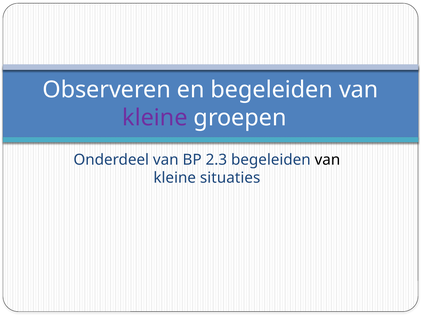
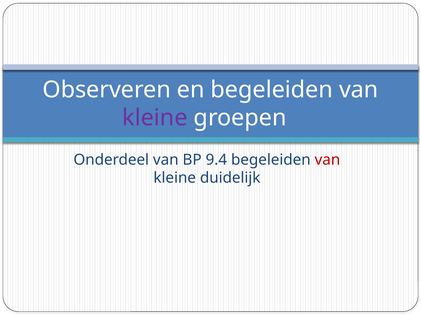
2.3: 2.3 -> 9.4 (216, 160)
van colour: black -> red (327, 160)
situaties: situaties -> duidelijk (230, 178)
